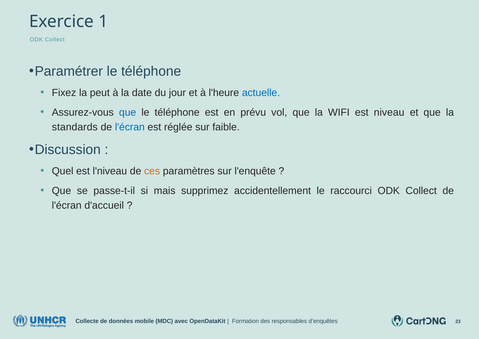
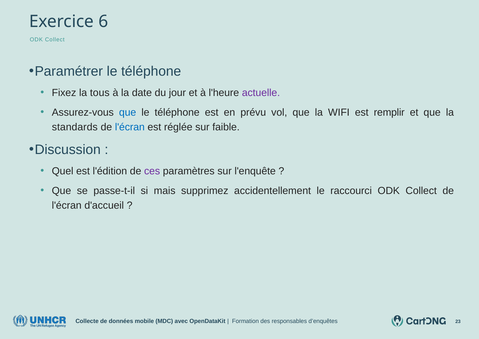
1: 1 -> 6 (103, 21)
peut: peut -> tous (100, 93)
actuelle colour: blue -> purple (261, 93)
niveau: niveau -> remplir (389, 112)
l'niveau: l'niveau -> l'édition (110, 171)
ces colour: orange -> purple (152, 171)
